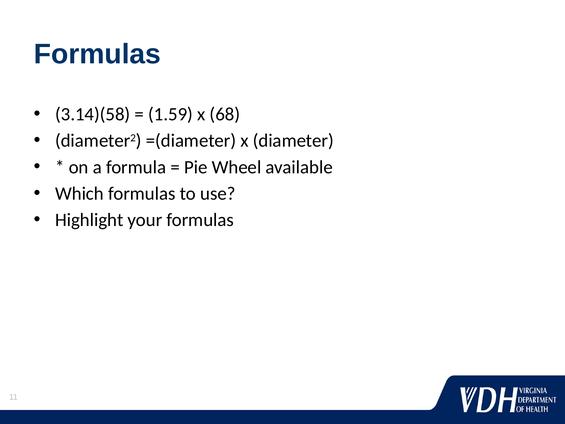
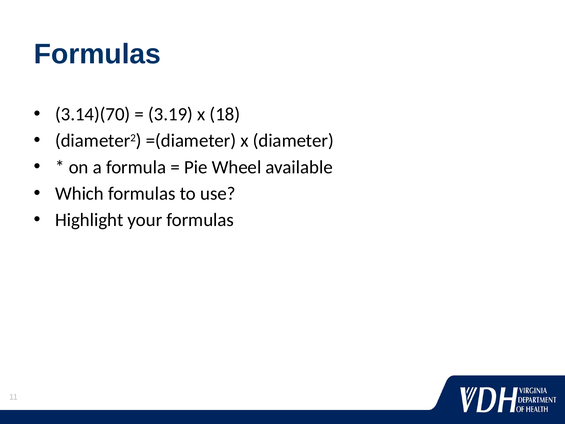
3.14)(58: 3.14)(58 -> 3.14)(70 (93, 114)
1.59: 1.59 -> 3.19 (171, 114)
68: 68 -> 18 (225, 114)
